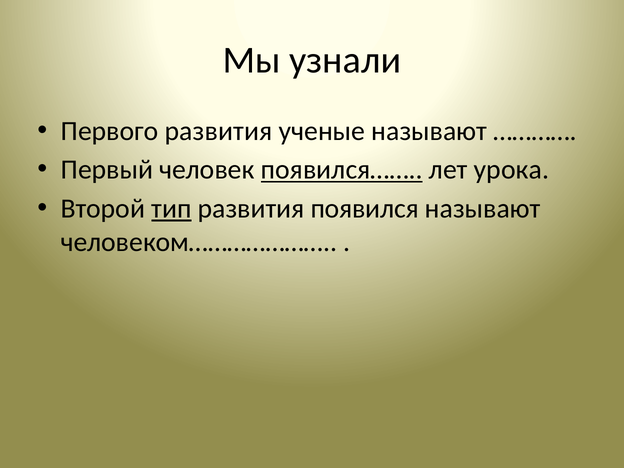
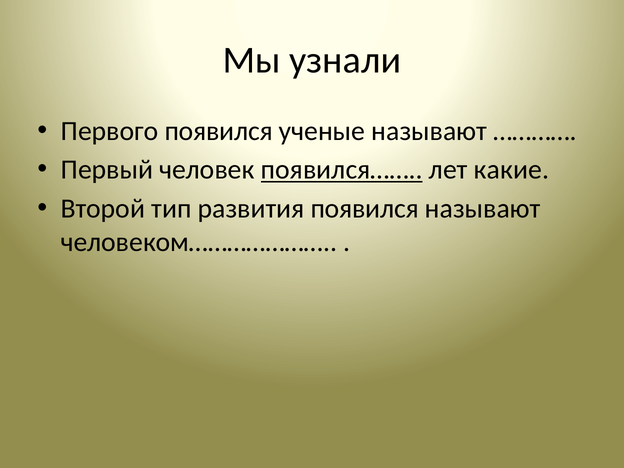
Первого развития: развития -> появился (219, 131)
урока: урока -> какие (512, 170)
тип underline: present -> none (171, 209)
